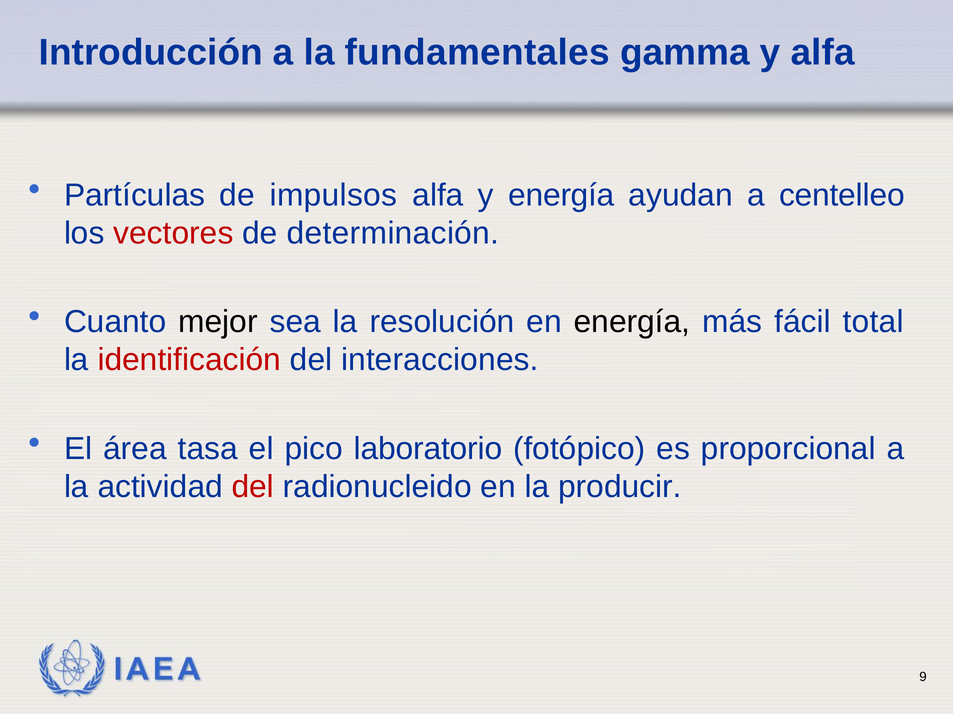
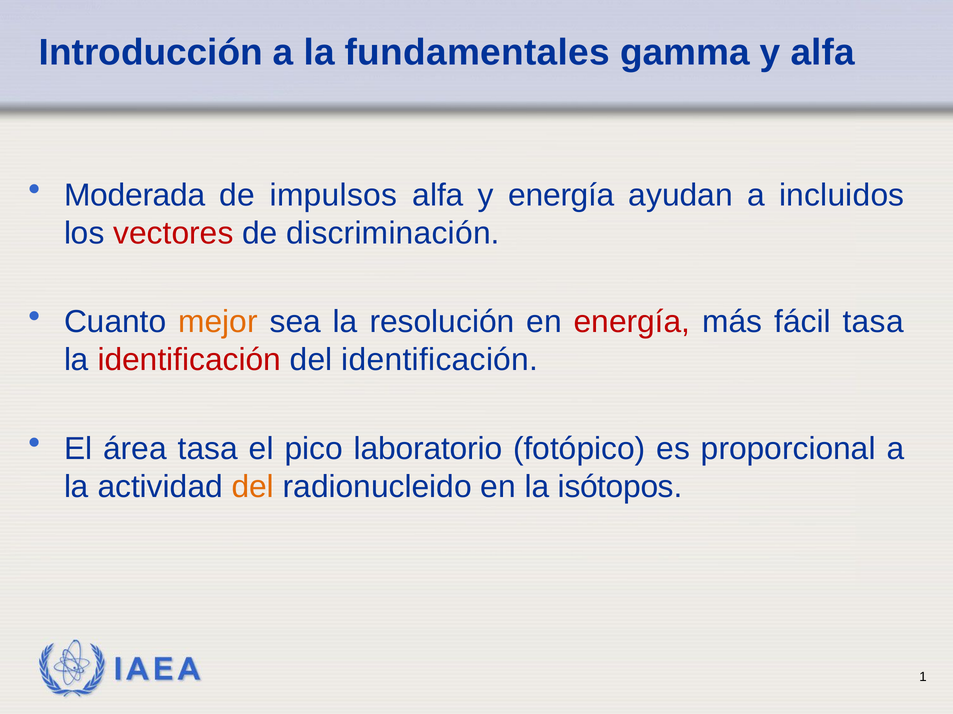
Partículas: Partículas -> Moderada (135, 195)
centelleo: centelleo -> incluidos (842, 195)
determinación: determinación -> discriminación (393, 233)
mejor colour: black -> orange (218, 322)
energía colour: black -> red (632, 322)
fácil total: total -> tasa (873, 322)
del interacciones: interacciones -> identificación (440, 360)
del colour: red -> orange (253, 487)
producir: producir -> isótopos (620, 487)
9: 9 -> 1 (923, 677)
